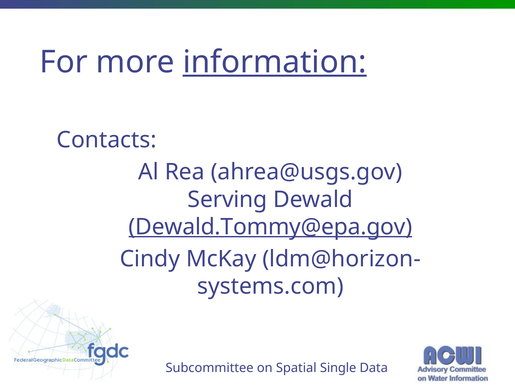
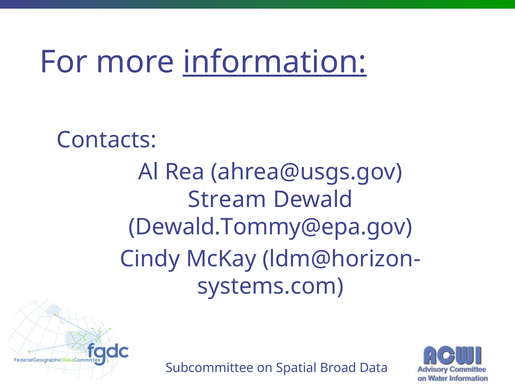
Serving: Serving -> Stream (227, 200)
Dewald.Tommy@epa.gov underline: present -> none (270, 227)
Single: Single -> Broad (338, 368)
